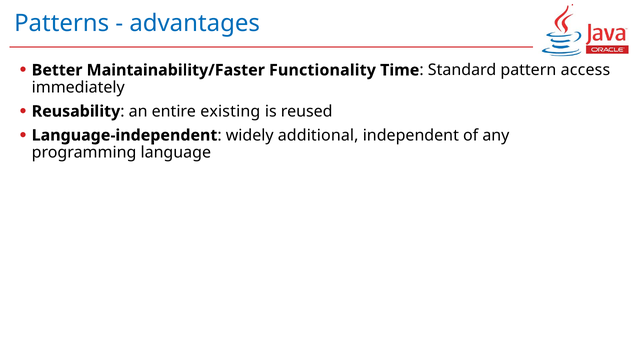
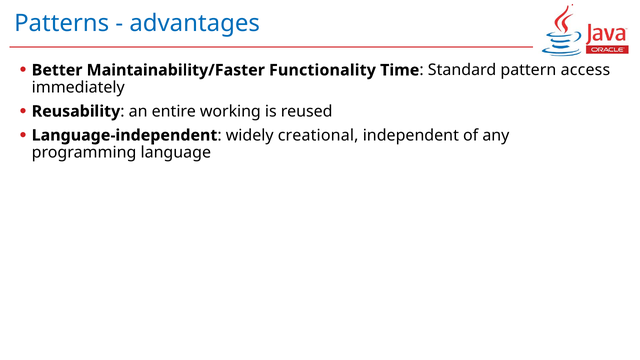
existing: existing -> working (230, 111)
additional: additional -> creational (318, 135)
